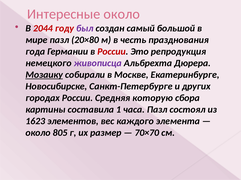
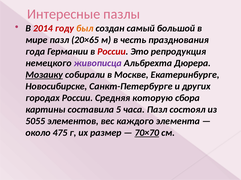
Интересные около: около -> пазлы (122, 14)
2044: 2044 -> 2014 (43, 28)
был colour: purple -> orange (85, 28)
20×80: 20×80 -> 20×65 (85, 40)
1: 1 -> 5 (119, 110)
1623: 1623 -> 5055 (35, 122)
805: 805 -> 475 (60, 133)
70×70 underline: none -> present (147, 133)
